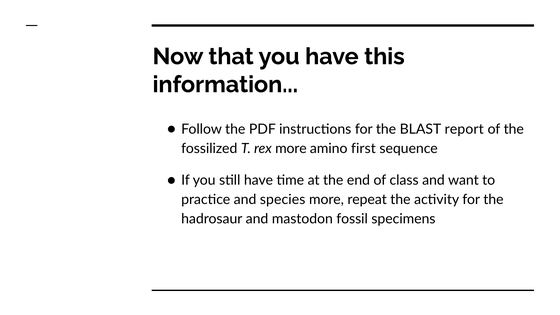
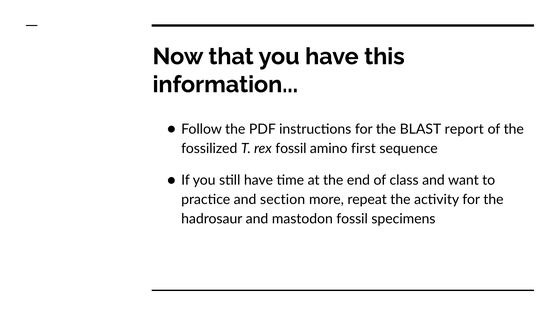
rex more: more -> fossil (291, 149)
species: species -> section (283, 200)
